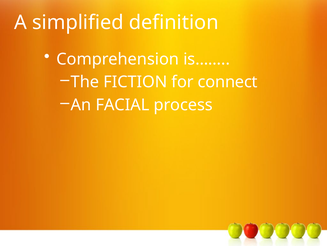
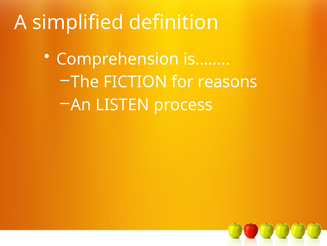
connect: connect -> reasons (228, 82)
FACIAL: FACIAL -> LISTEN (122, 105)
